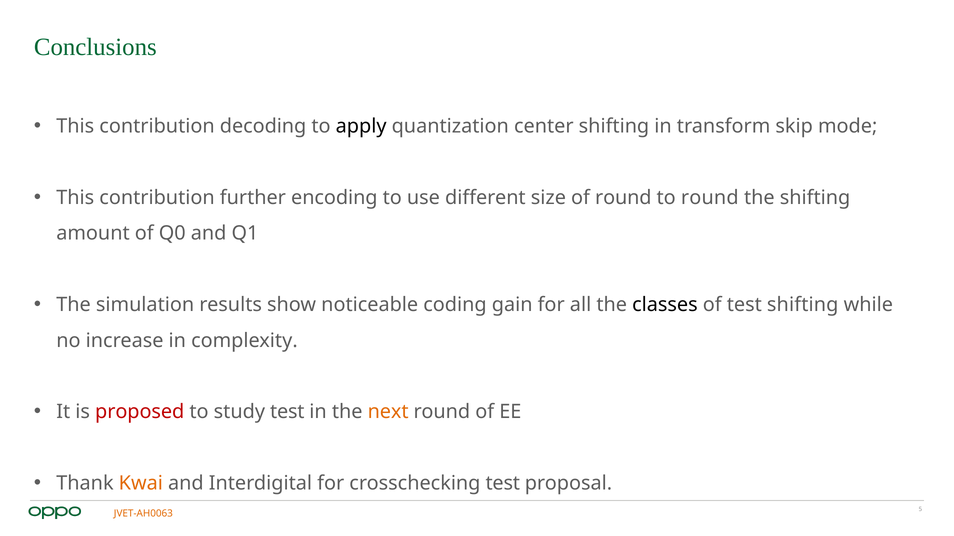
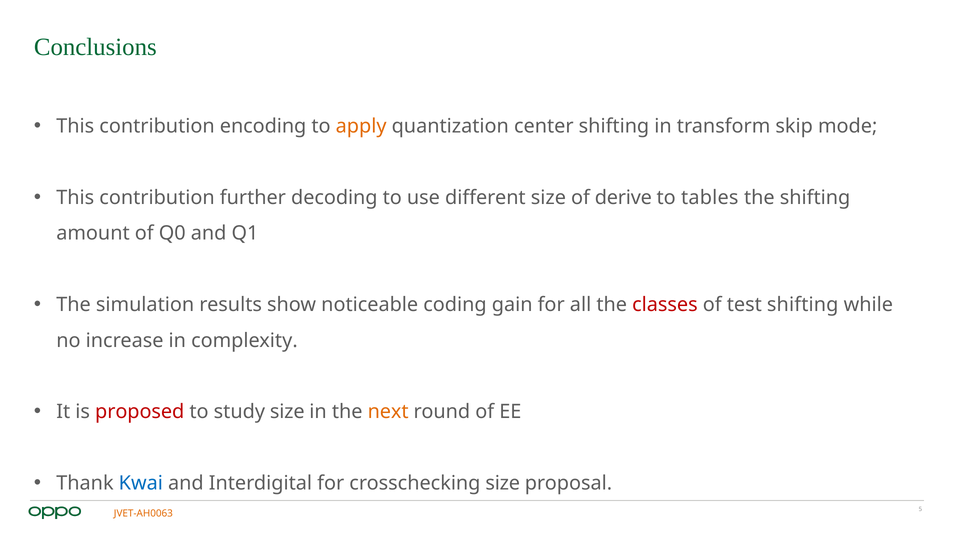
decoding: decoding -> encoding (263, 126)
apply colour: black -> orange (361, 126)
encoding: encoding -> decoding (334, 198)
of round: round -> derive (623, 198)
to round: round -> tables (710, 198)
classes colour: black -> red (665, 305)
study test: test -> size (287, 412)
Kwai colour: orange -> blue (141, 484)
crosschecking test: test -> size (503, 484)
